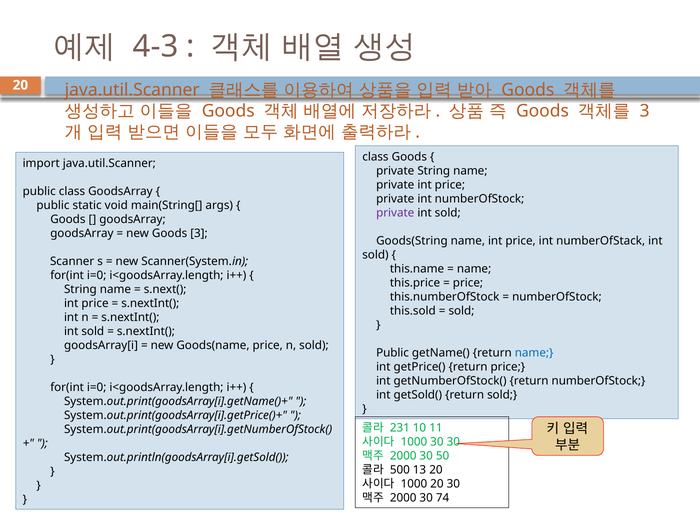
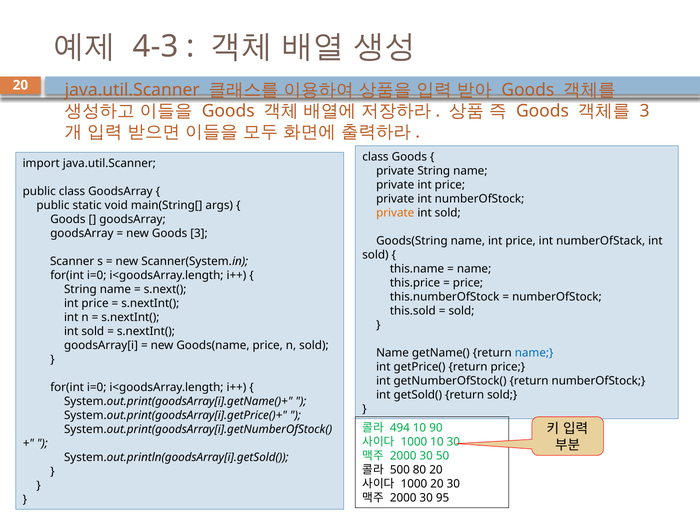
private colour: purple -> orange (395, 213)
Public: Public -> Name (393, 353)
231: 231 -> 494 (400, 428)
11: 11 -> 90 (436, 428)
1000 30: 30 -> 10 (437, 442)
13: 13 -> 80 (420, 470)
74: 74 -> 95 (443, 498)
